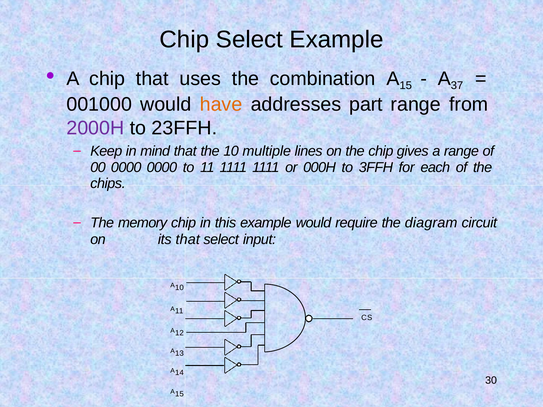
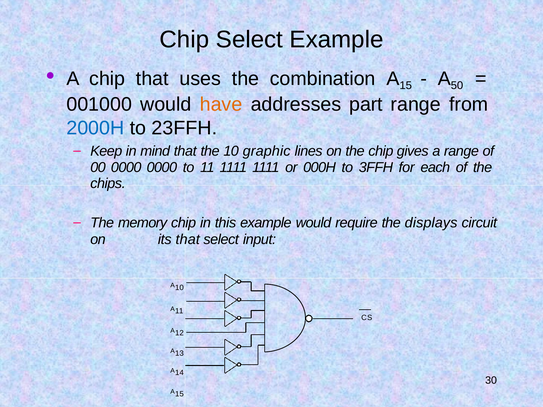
37: 37 -> 50 (457, 86)
2000H colour: purple -> blue (95, 128)
multiple: multiple -> graphic (267, 151)
diagram: diagram -> displays (431, 223)
